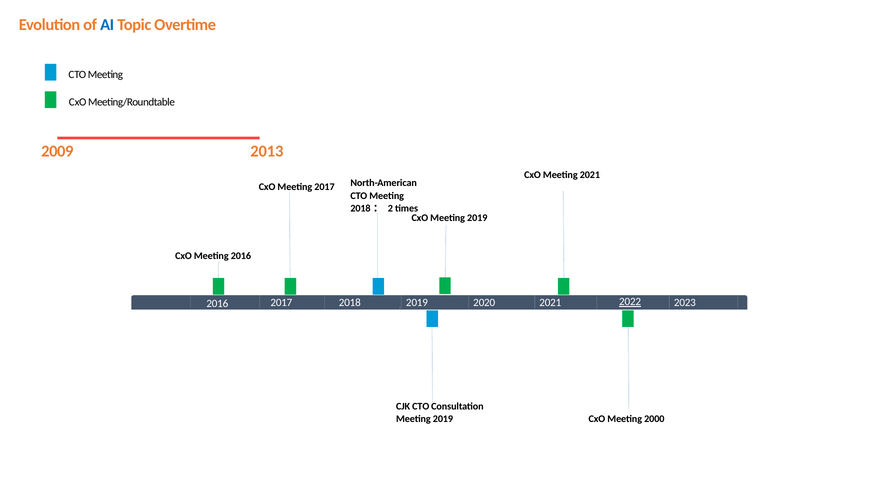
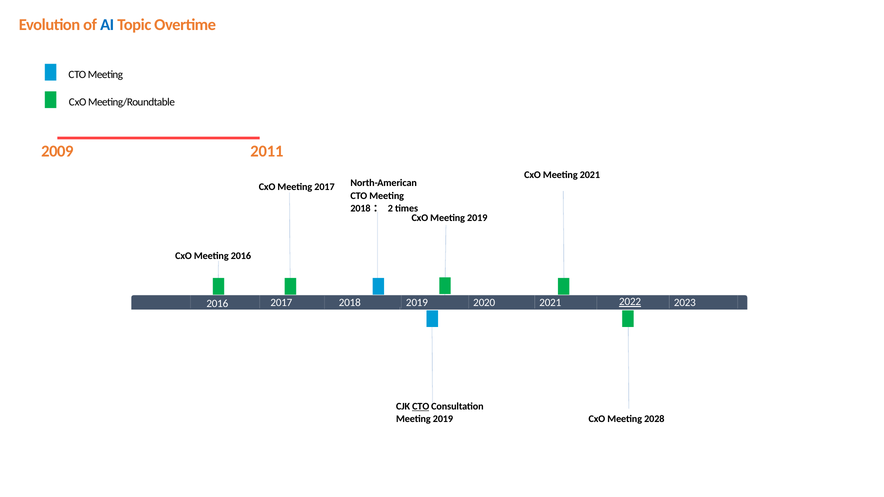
2013: 2013 -> 2011 (267, 151)
CTO underline: none -> present (421, 407)
2000: 2000 -> 2028 (654, 419)
